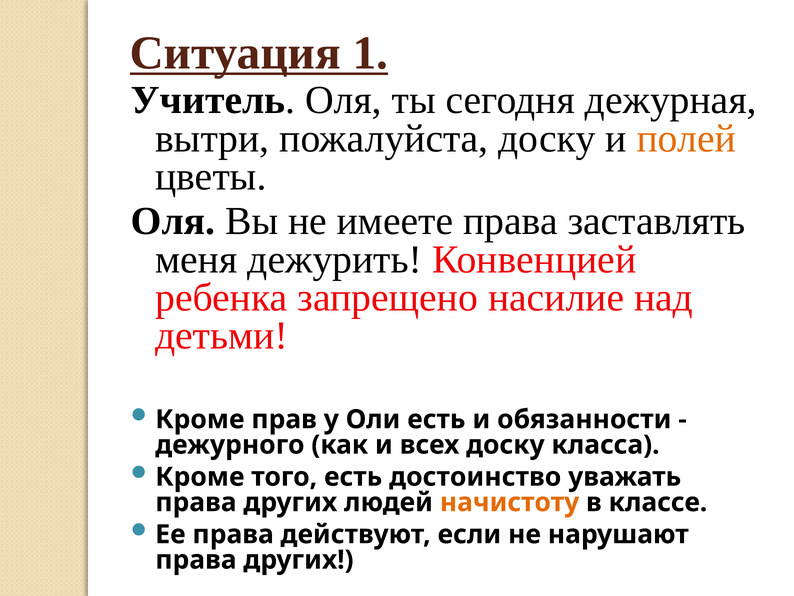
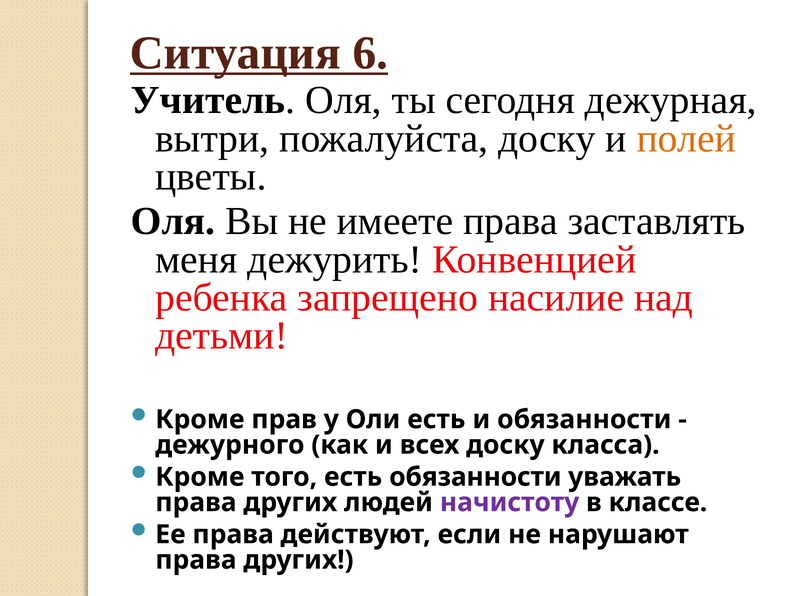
1: 1 -> 6 (370, 53)
есть достоинство: достоинство -> обязанности (475, 477)
начистоту colour: orange -> purple (510, 502)
